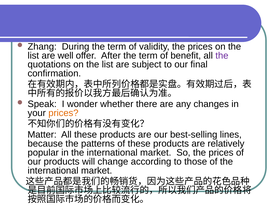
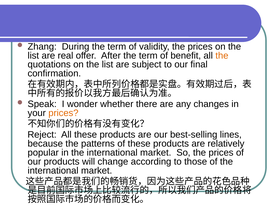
well: well -> real (65, 56)
the colour: purple -> orange (222, 56)
Matter: Matter -> Reject (42, 135)
